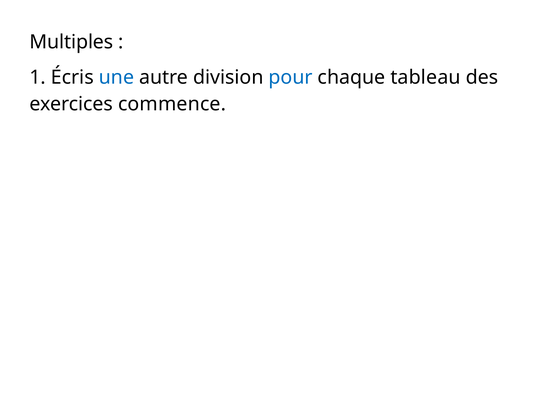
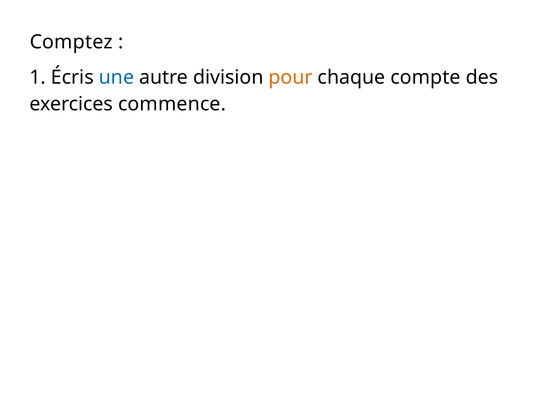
Multiples: Multiples -> Comptez (71, 42)
pour colour: blue -> orange (291, 77)
tableau: tableau -> compte (426, 77)
